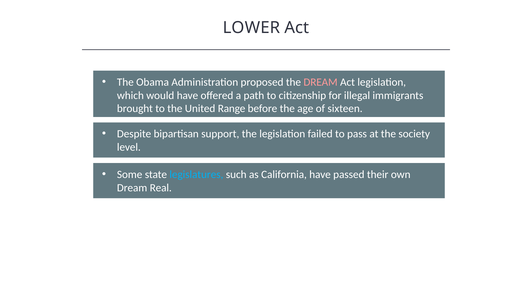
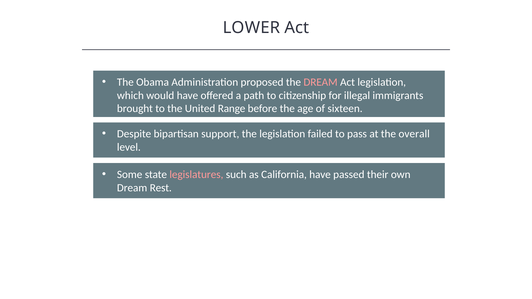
society: society -> overall (414, 134)
legislatures colour: light blue -> pink (196, 175)
Real: Real -> Rest (161, 188)
